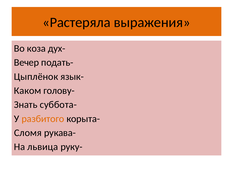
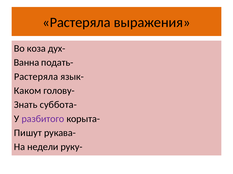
Вечер: Вечер -> Ванна (26, 63)
Цыплёнок: Цыплёнок -> Растеряла (36, 77)
разбитого colour: orange -> purple (43, 119)
Сломя: Сломя -> Пишут (28, 133)
львица: львица -> недели (43, 147)
